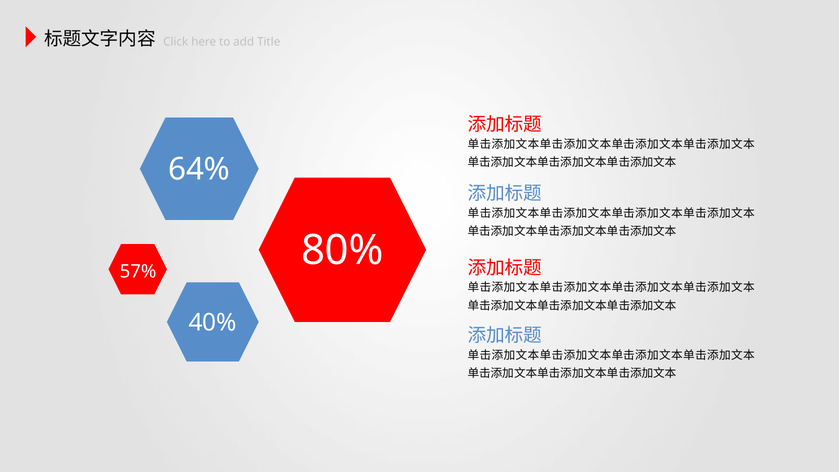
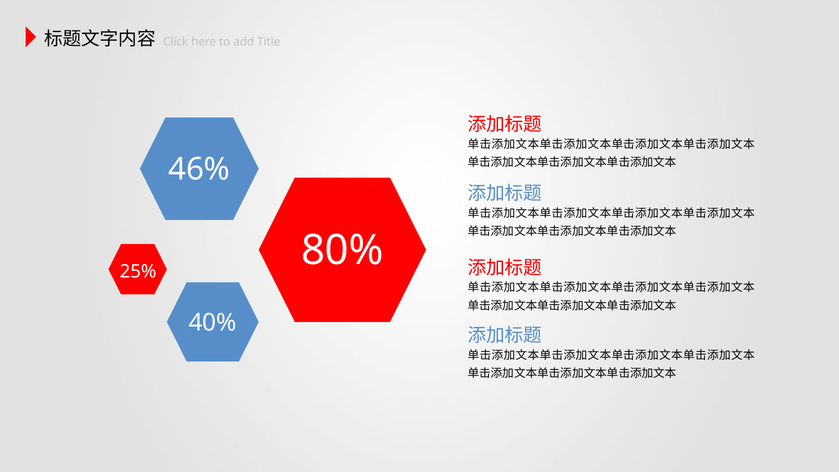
64%: 64% -> 46% (199, 169)
57%: 57% -> 25% (138, 271)
